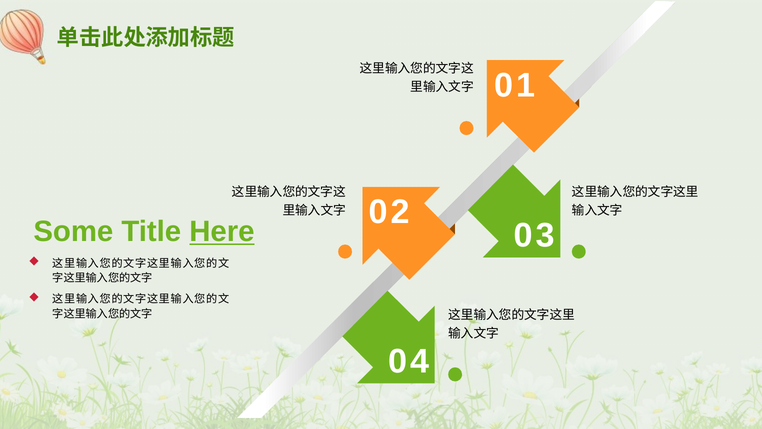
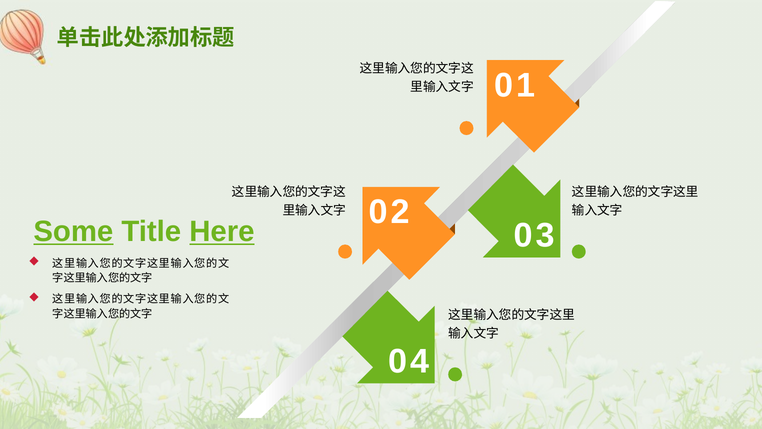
Some underline: none -> present (73, 231)
